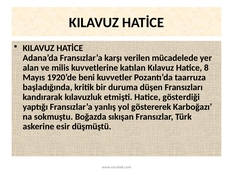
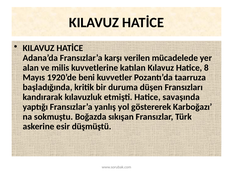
gösterdiği: gösterdiği -> savaşında (181, 97)
